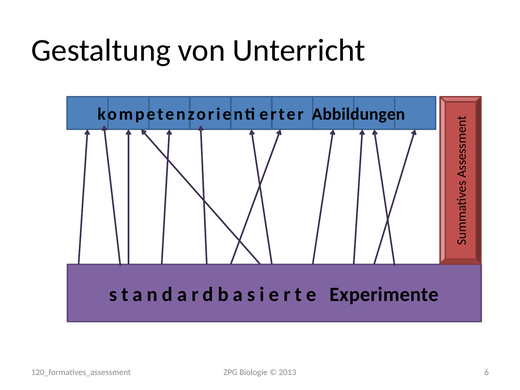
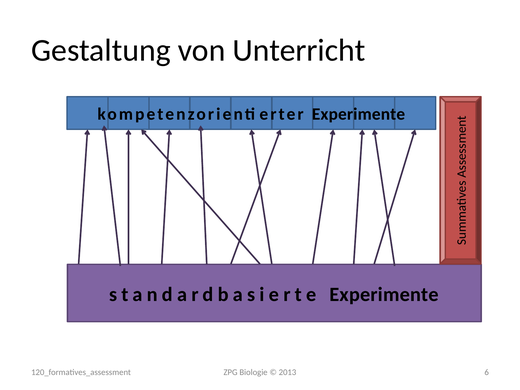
Abbildungen: Abbildungen -> Experimente (358, 114)
